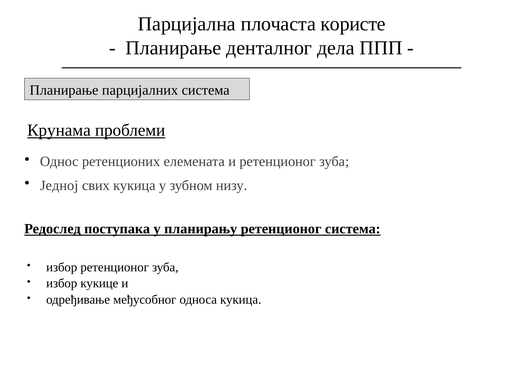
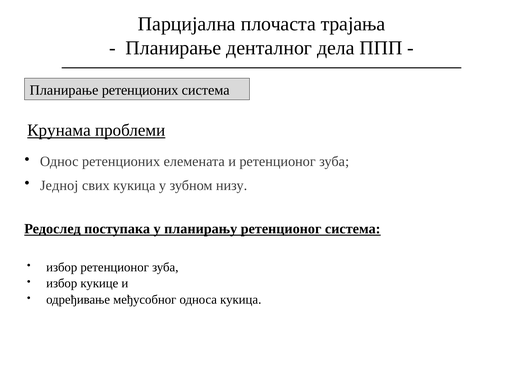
користе: користе -> трајања (353, 24)
Планирање парцијалних: парцијалних -> ретенционих (140, 90)
